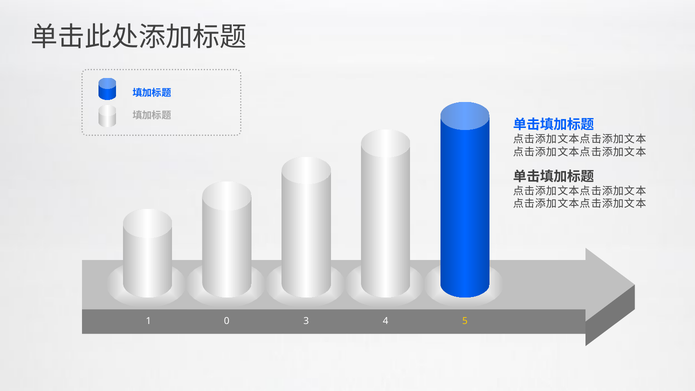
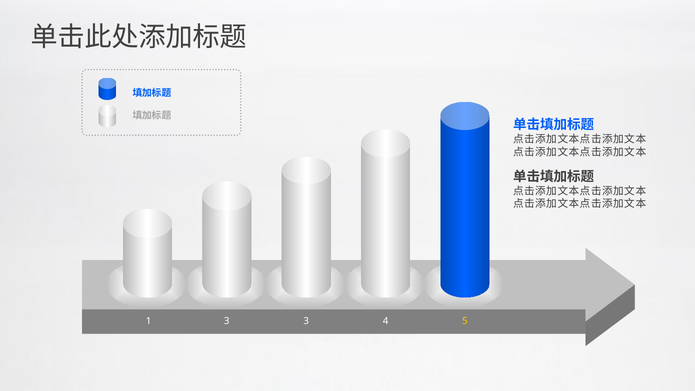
1 0: 0 -> 3 (227, 321)
